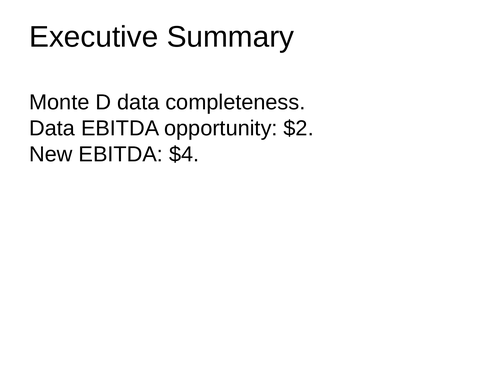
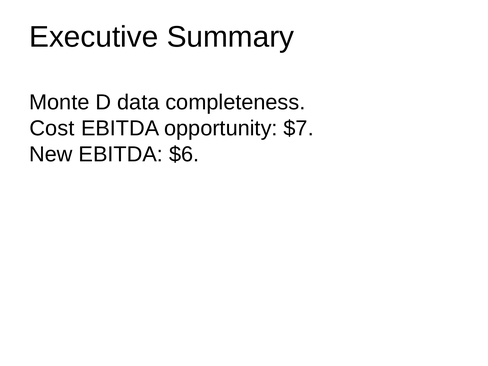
Data: Data -> Cost (52, 128)
$2: $2 -> $7 (299, 128)
$4: $4 -> $6 (184, 154)
